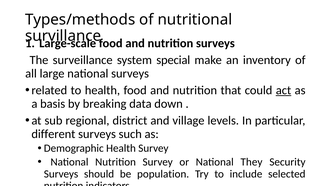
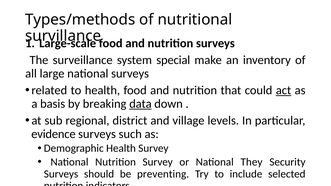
data underline: none -> present (140, 104)
different: different -> evidence (53, 134)
population: population -> preventing (163, 174)
